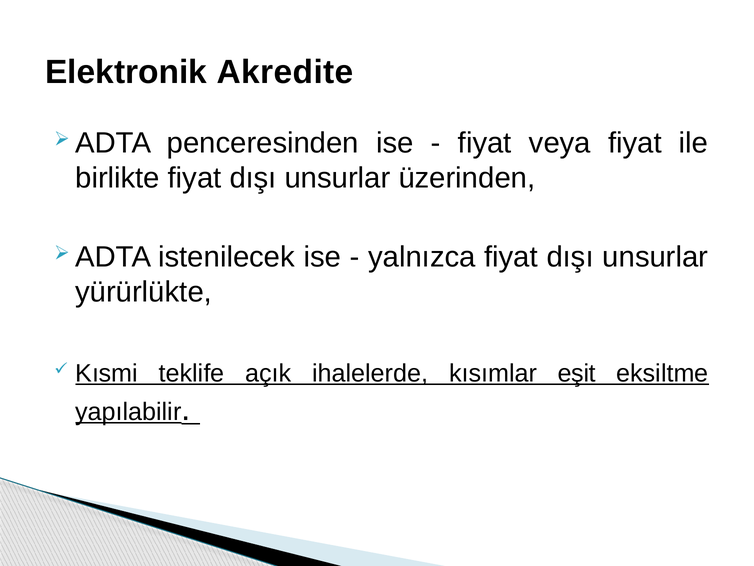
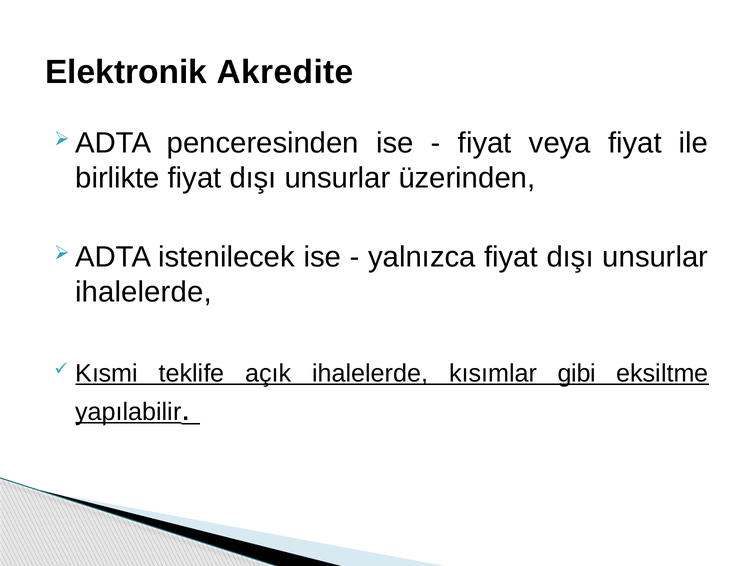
yürürlükte: yürürlükte -> ihalelerde (144, 292)
eşit: eşit -> gibi (577, 373)
